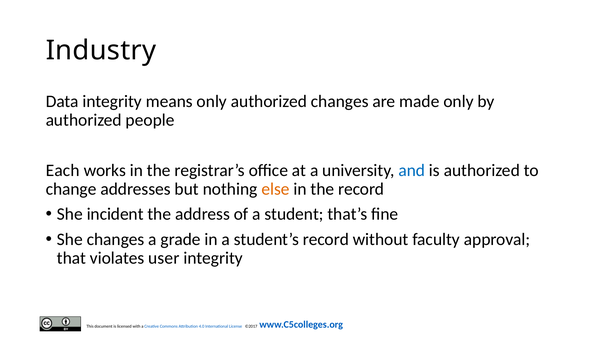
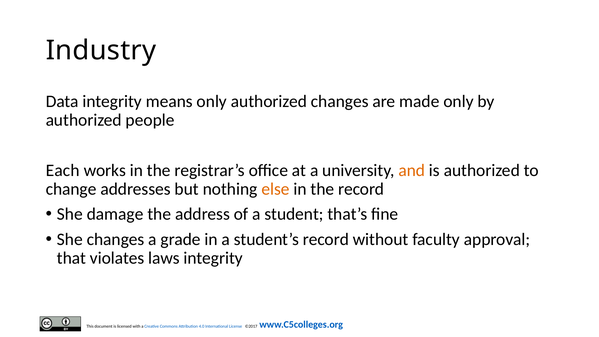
and colour: blue -> orange (412, 170)
incident: incident -> damage (115, 214)
user: user -> laws (164, 258)
